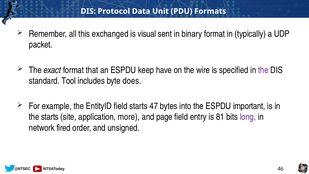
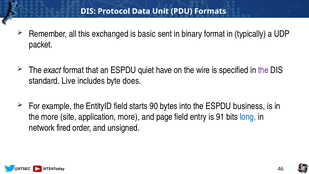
visual: visual -> basic (147, 34)
keep: keep -> quiet (146, 70)
Tool: Tool -> Live (69, 81)
47: 47 -> 90 (154, 106)
important: important -> business (249, 106)
the starts: starts -> more (50, 117)
81: 81 -> 91 (220, 117)
long colour: purple -> blue (248, 117)
